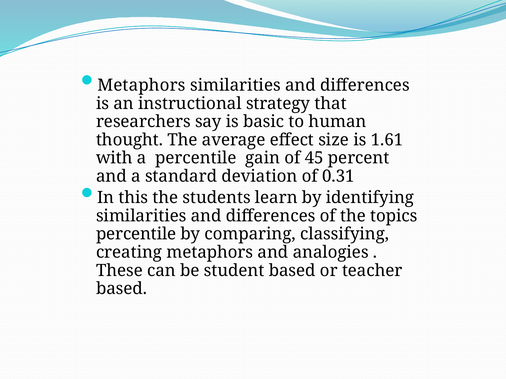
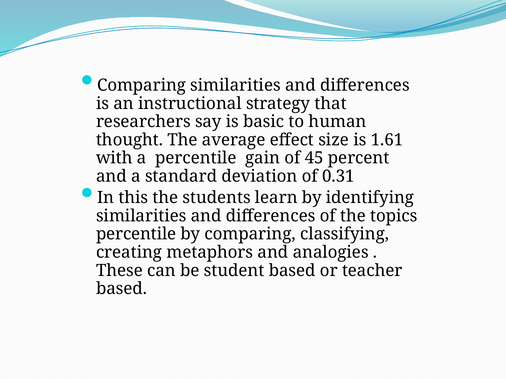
Metaphors: Metaphors -> Comparing (142, 85)
